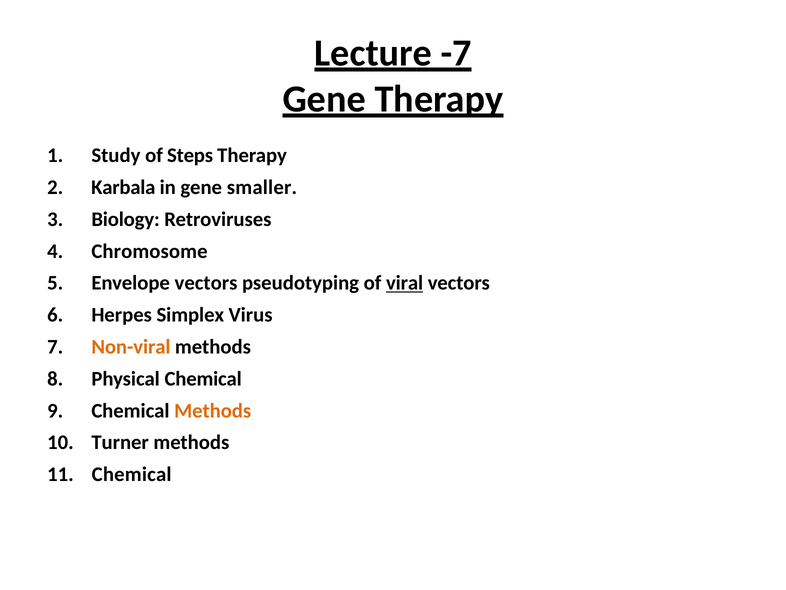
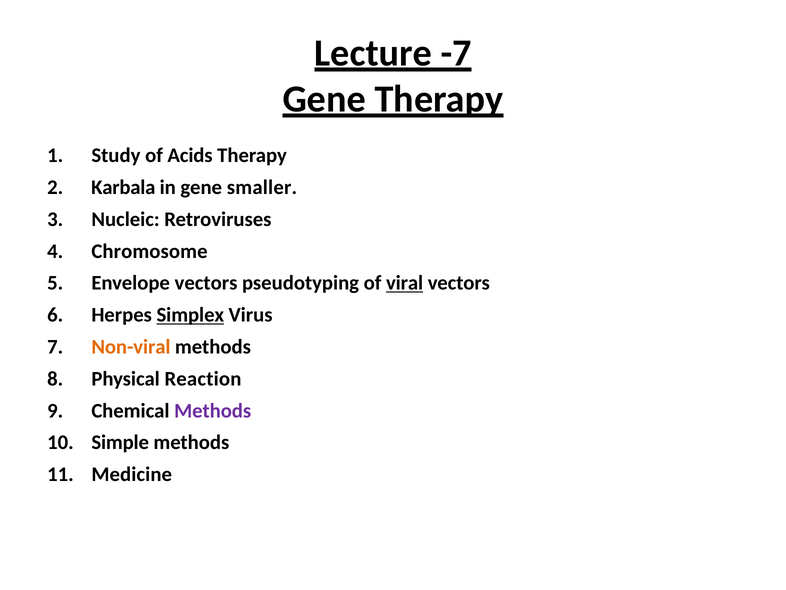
Steps: Steps -> Acids (190, 155)
Biology: Biology -> Nucleic (126, 219)
Simplex underline: none -> present (190, 315)
Physical Chemical: Chemical -> Reaction (203, 378)
Methods colour: orange -> purple (213, 410)
Turner: Turner -> Simple (120, 442)
Chemical: Chemical -> Medicine (132, 474)
